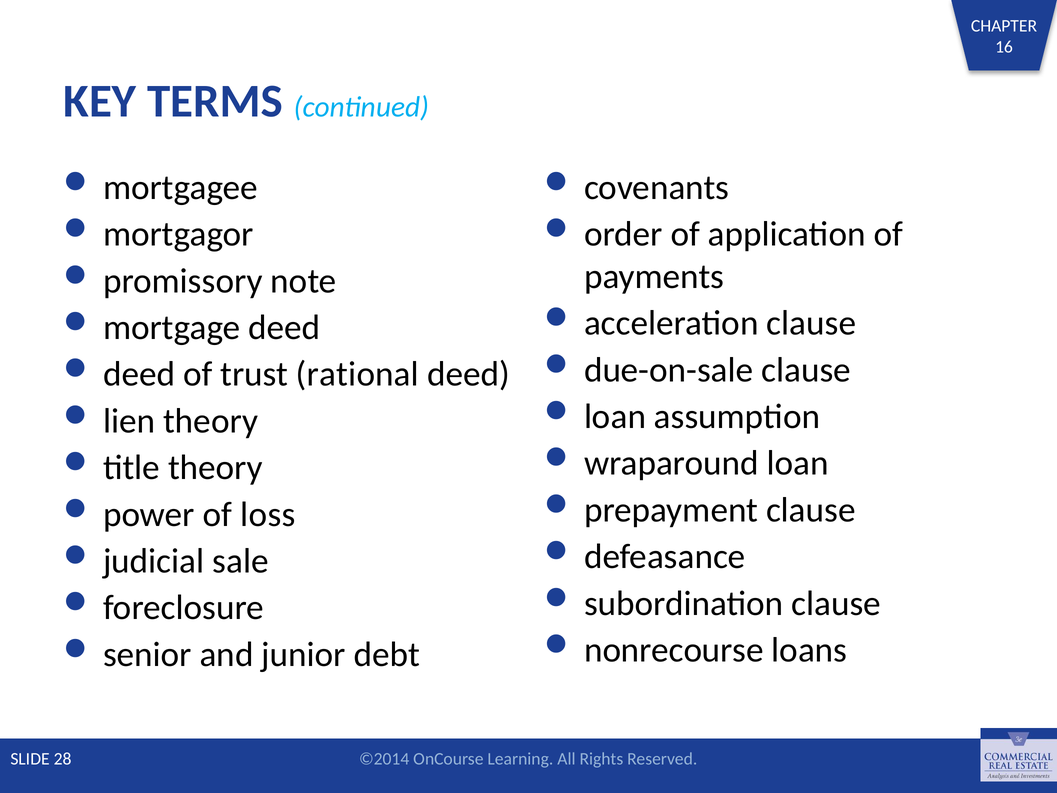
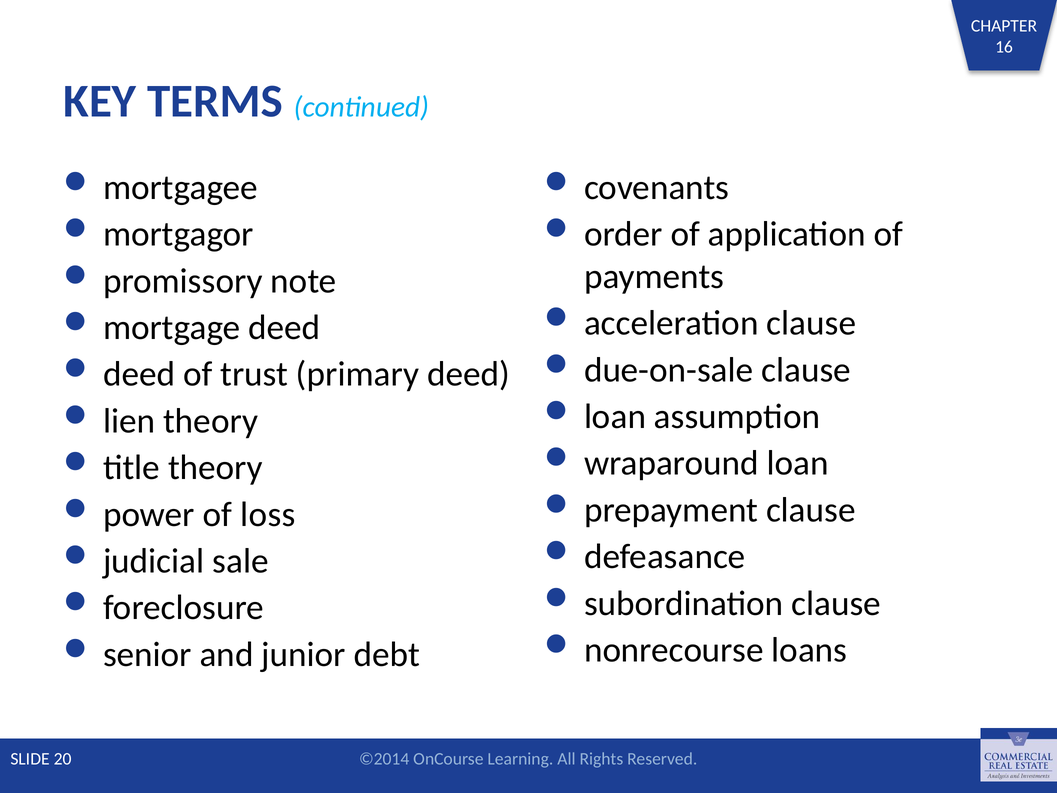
rational: rational -> primary (358, 374)
28: 28 -> 20 (63, 759)
